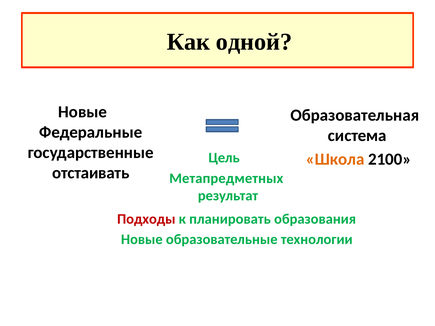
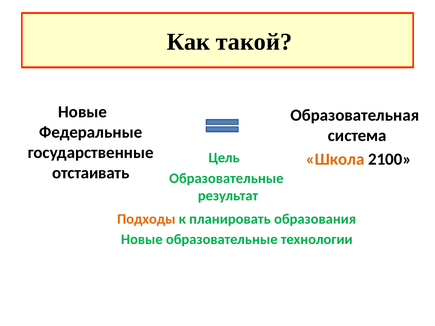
одной: одной -> такой (254, 42)
Метапредметных: Метапредметных -> Образовательные (226, 178)
Подходы colour: red -> orange (146, 219)
